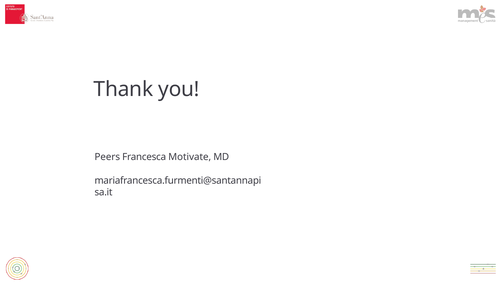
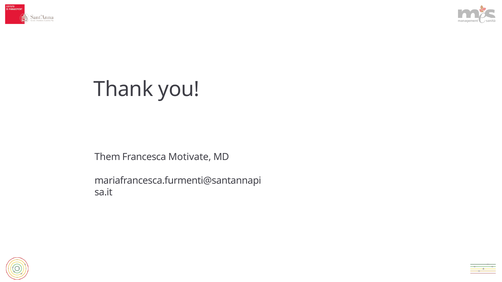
Peers: Peers -> Them (107, 157)
